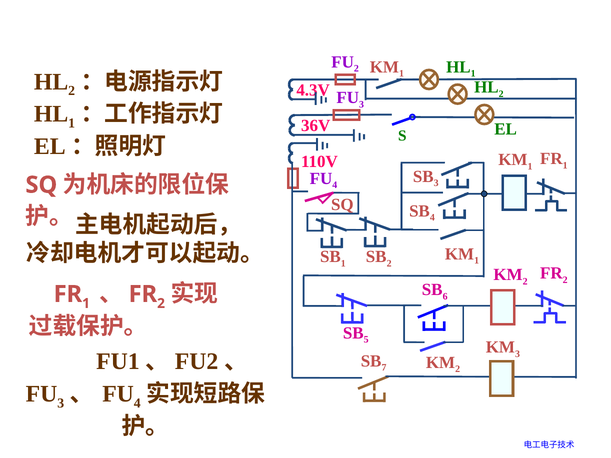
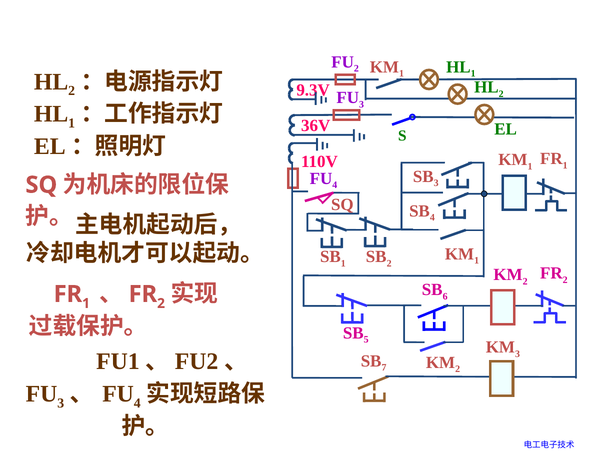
4.3V: 4.3V -> 9.3V (313, 90)
